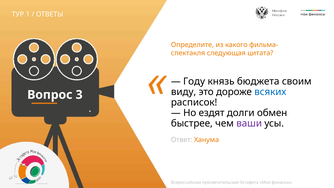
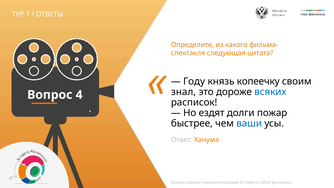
бюджета: бюджета -> копеечку (258, 81)
виду: виду -> знал (183, 92)
3: 3 -> 4 (79, 95)
обмен: обмен -> пожар (272, 113)
ваши colour: purple -> blue (249, 123)
